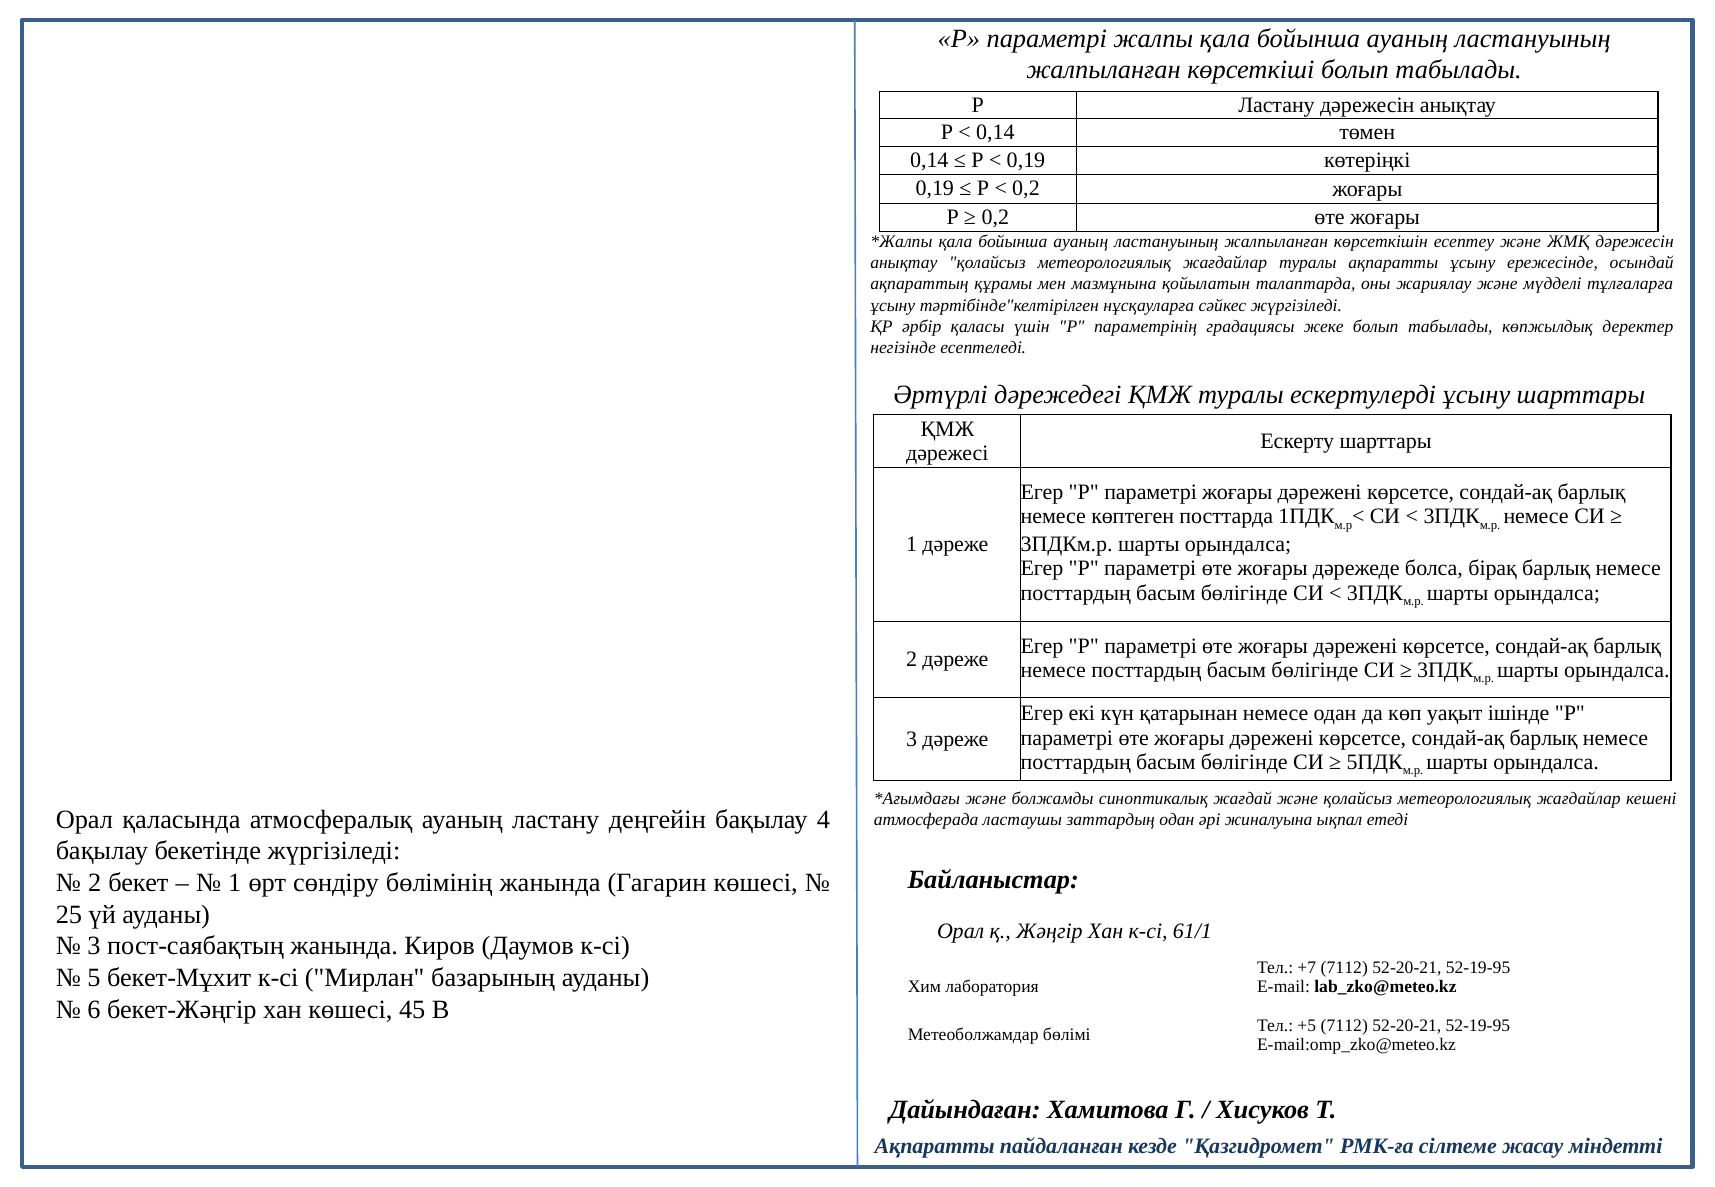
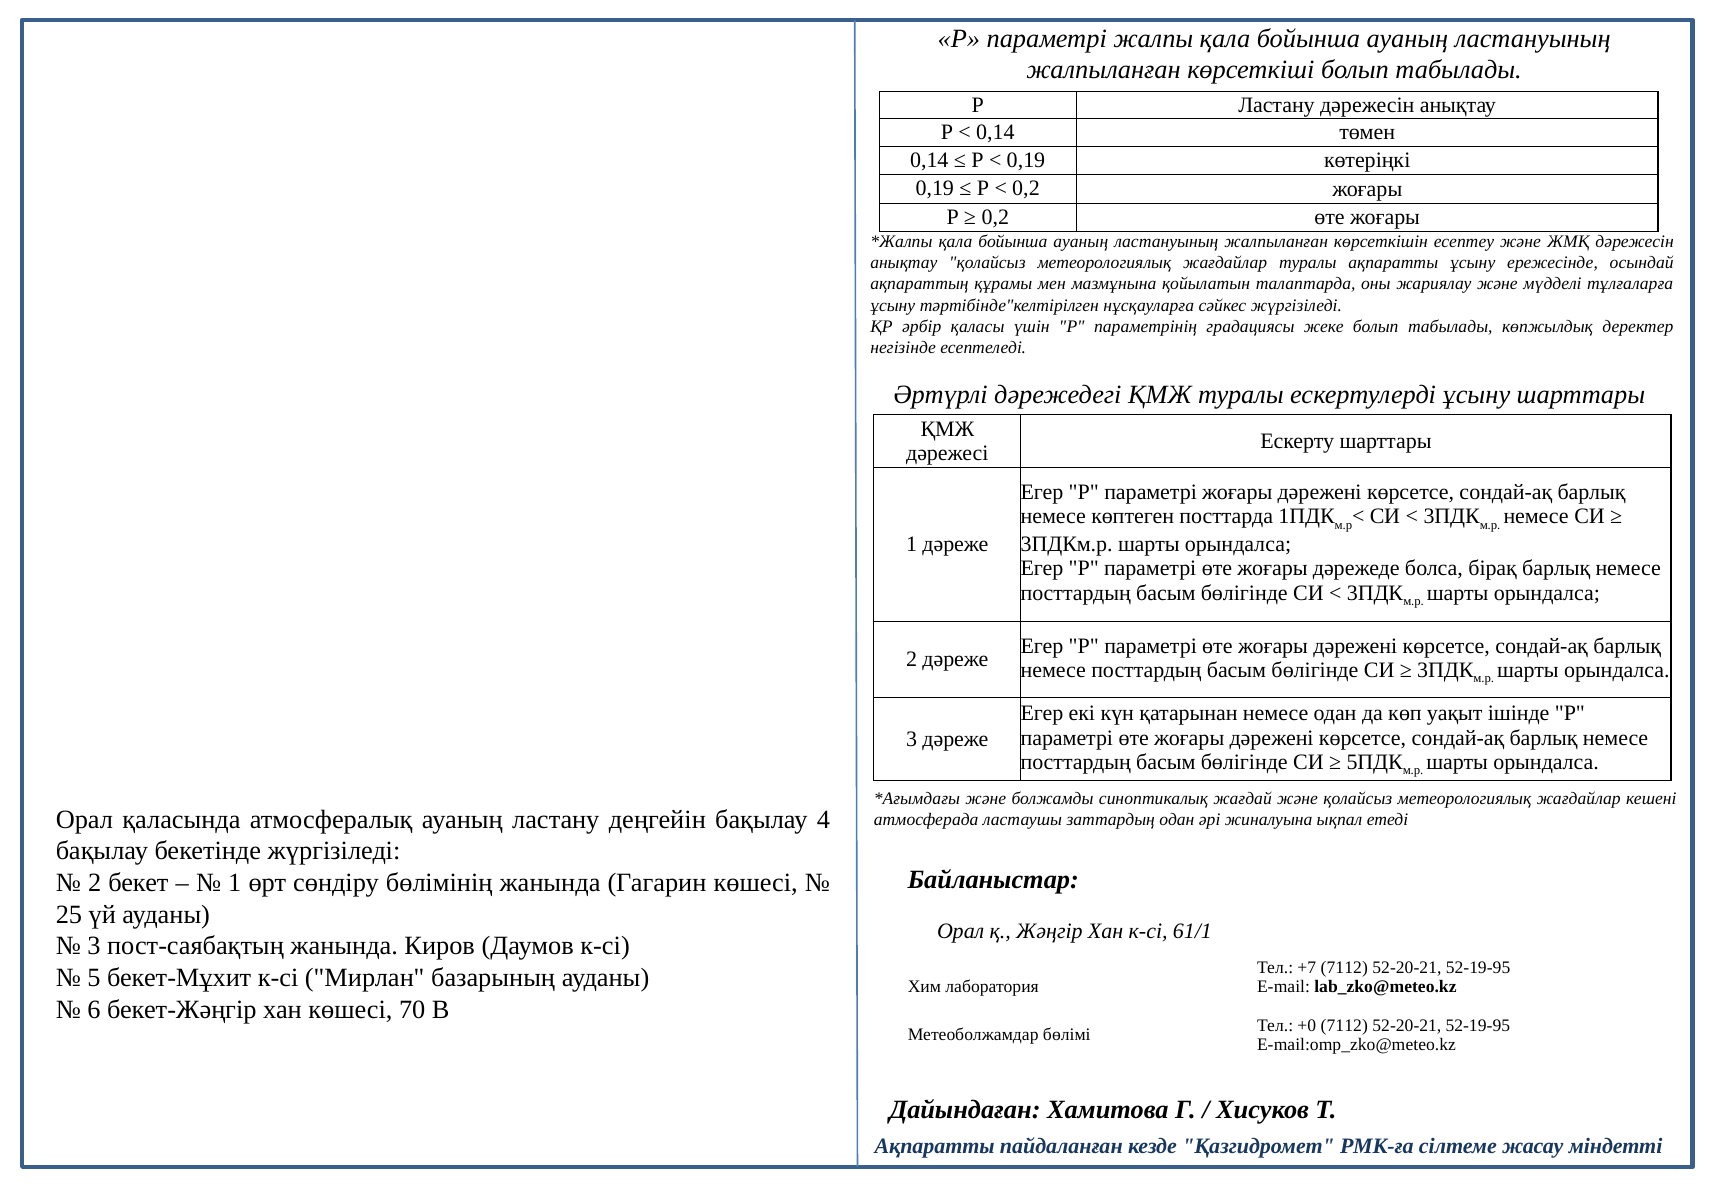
45: 45 -> 70 (412, 1010)
+5: +5 -> +0 (1307, 1026)
